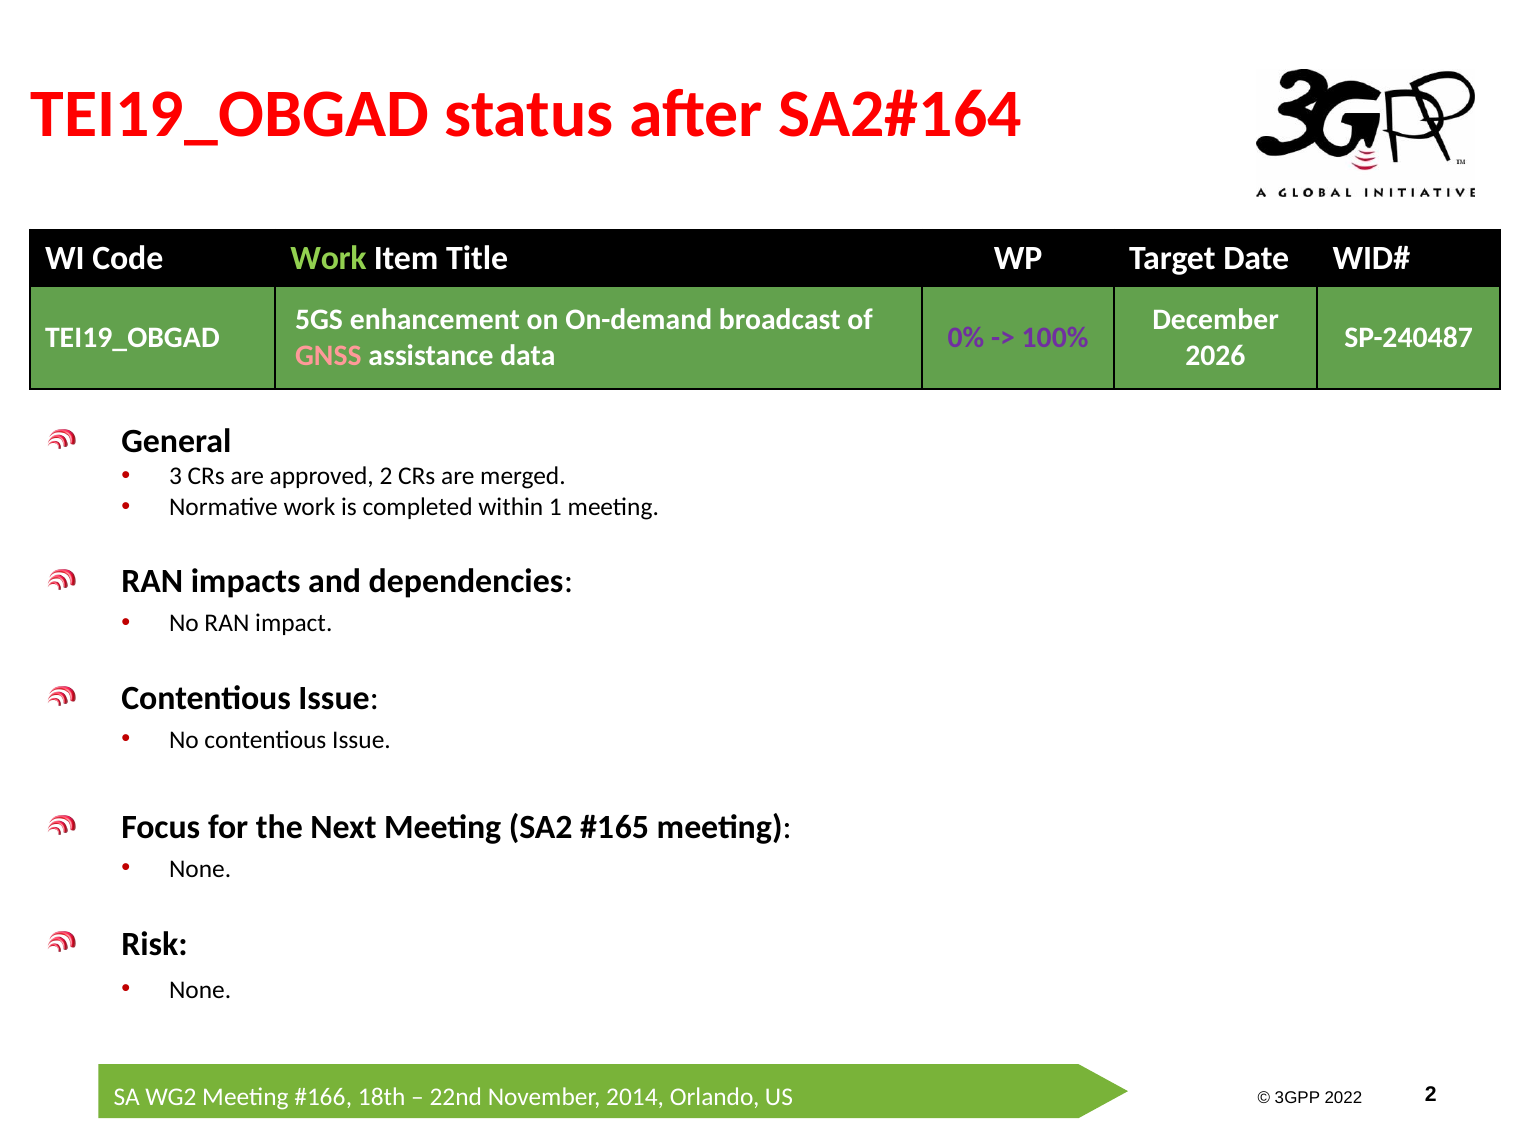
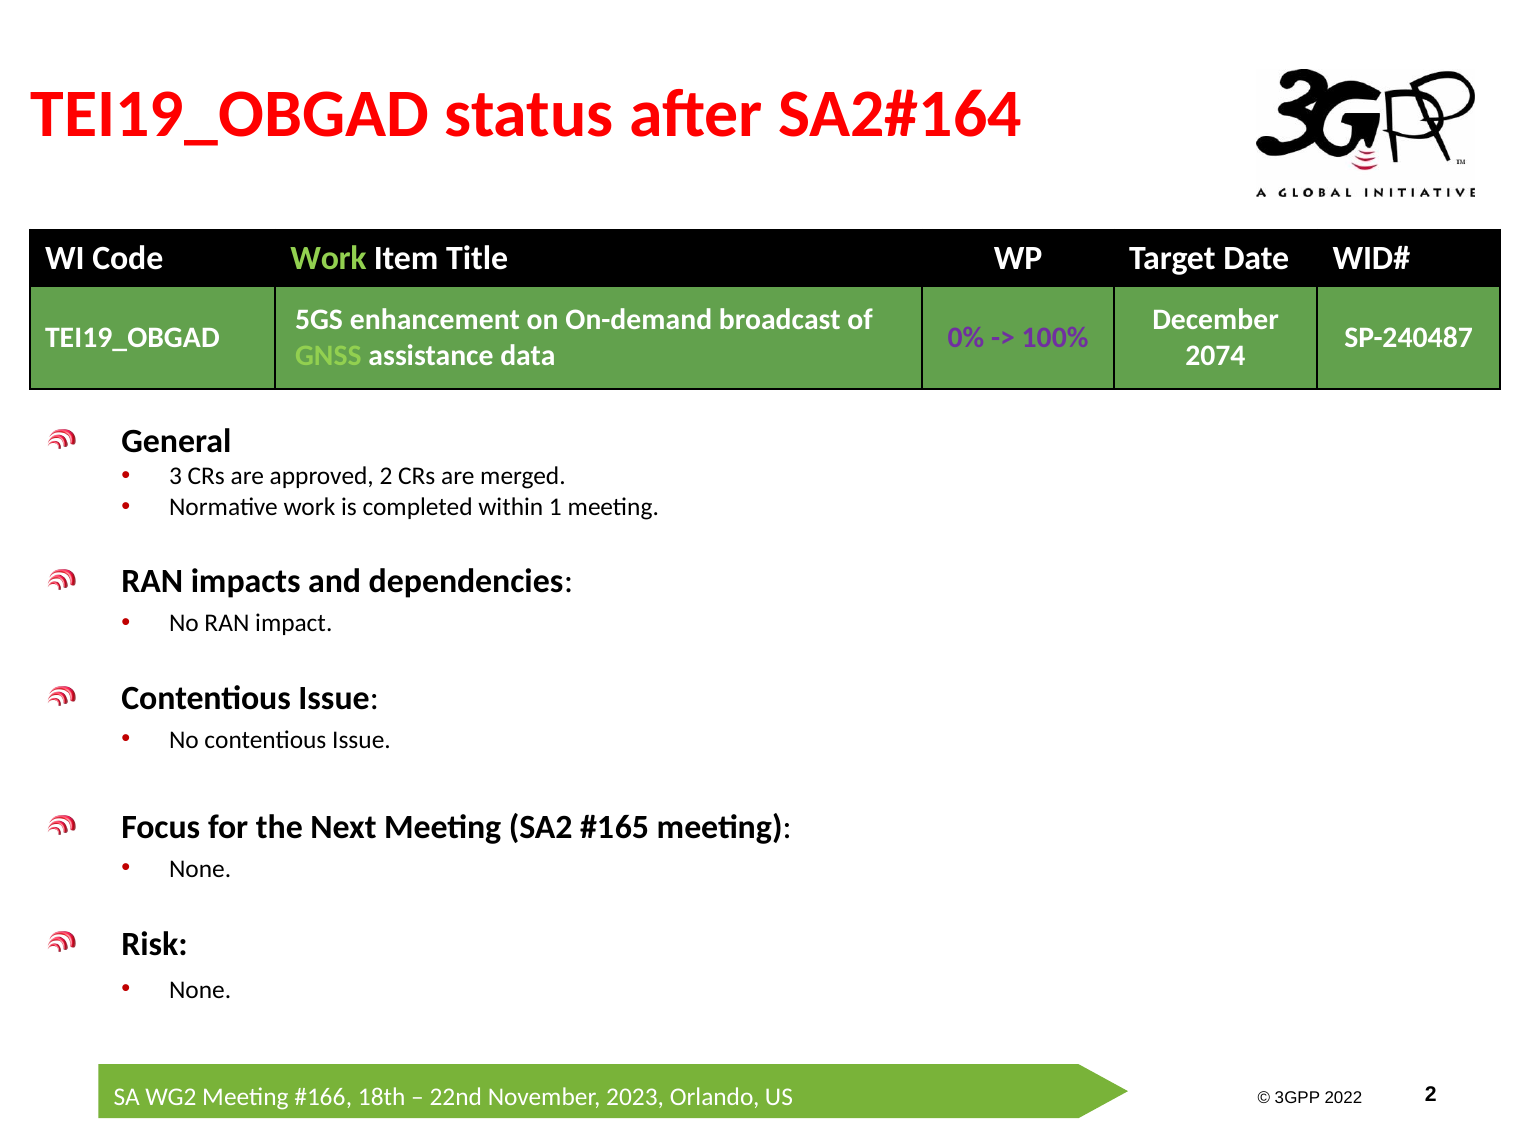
GNSS colour: pink -> light green (328, 356)
2026: 2026 -> 2074 (1215, 356)
2014: 2014 -> 2023 (635, 1096)
